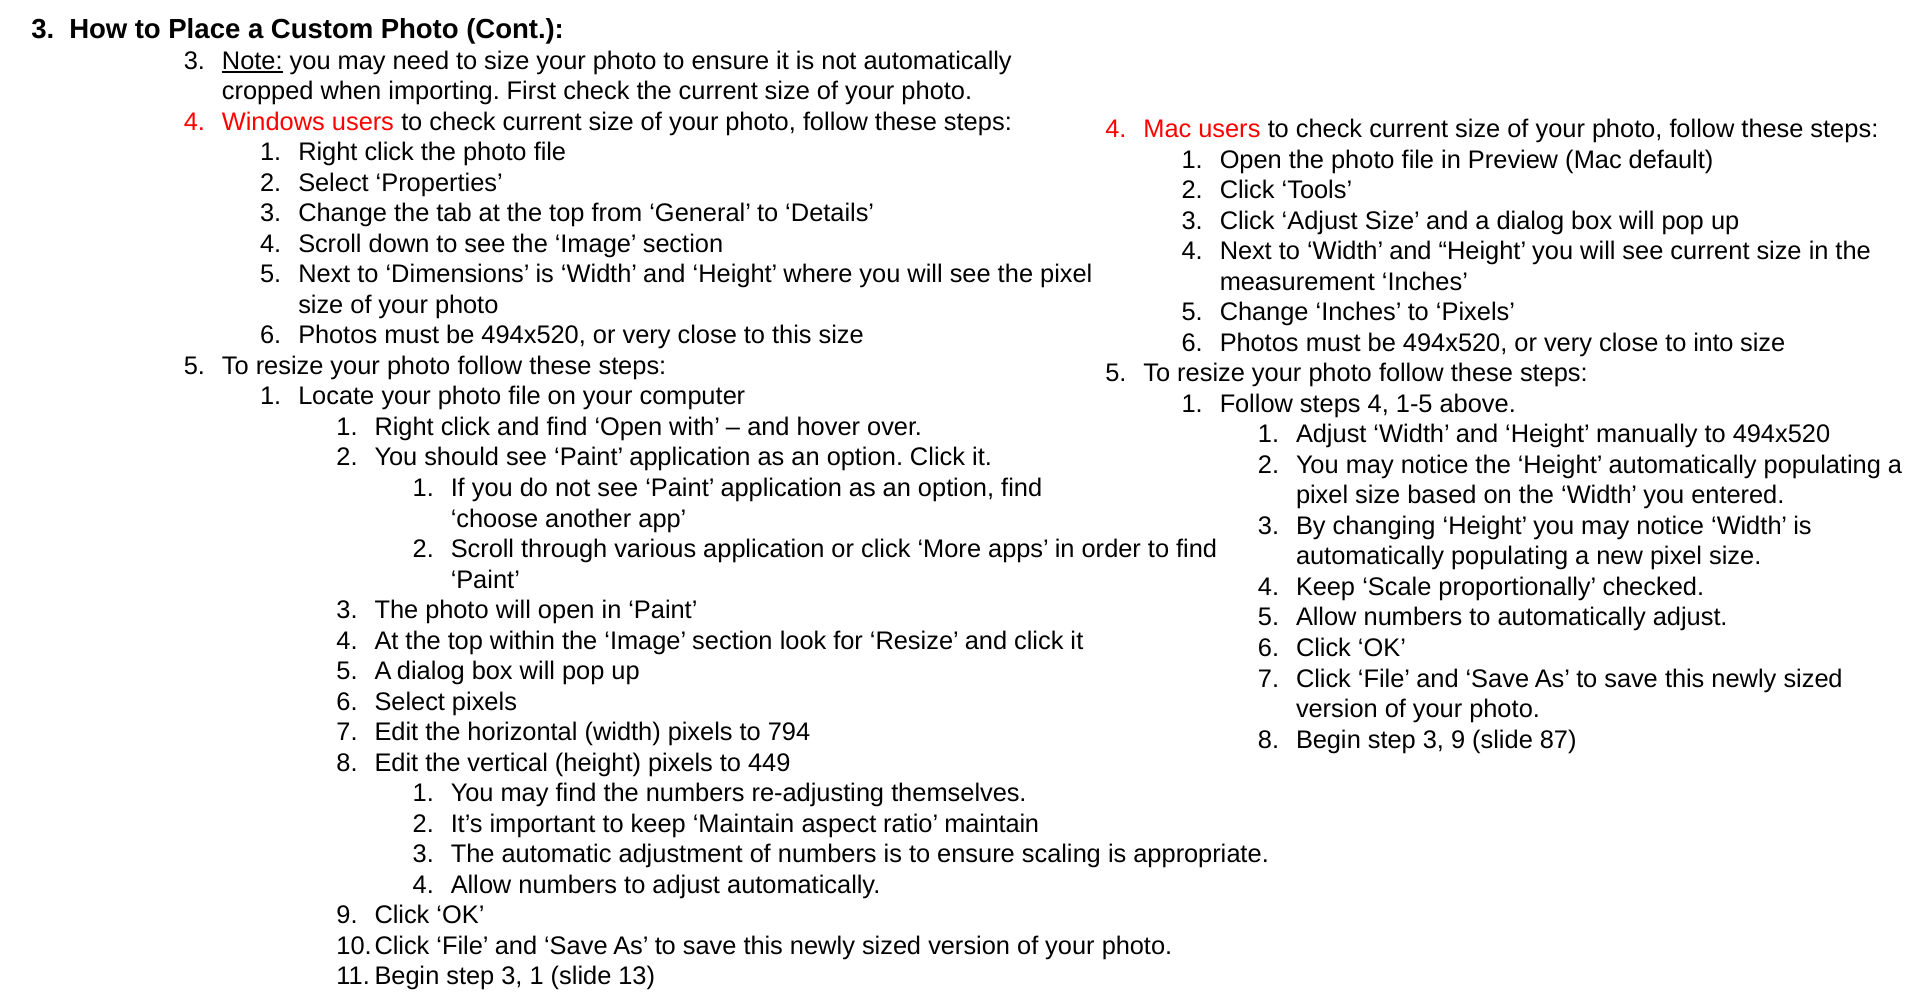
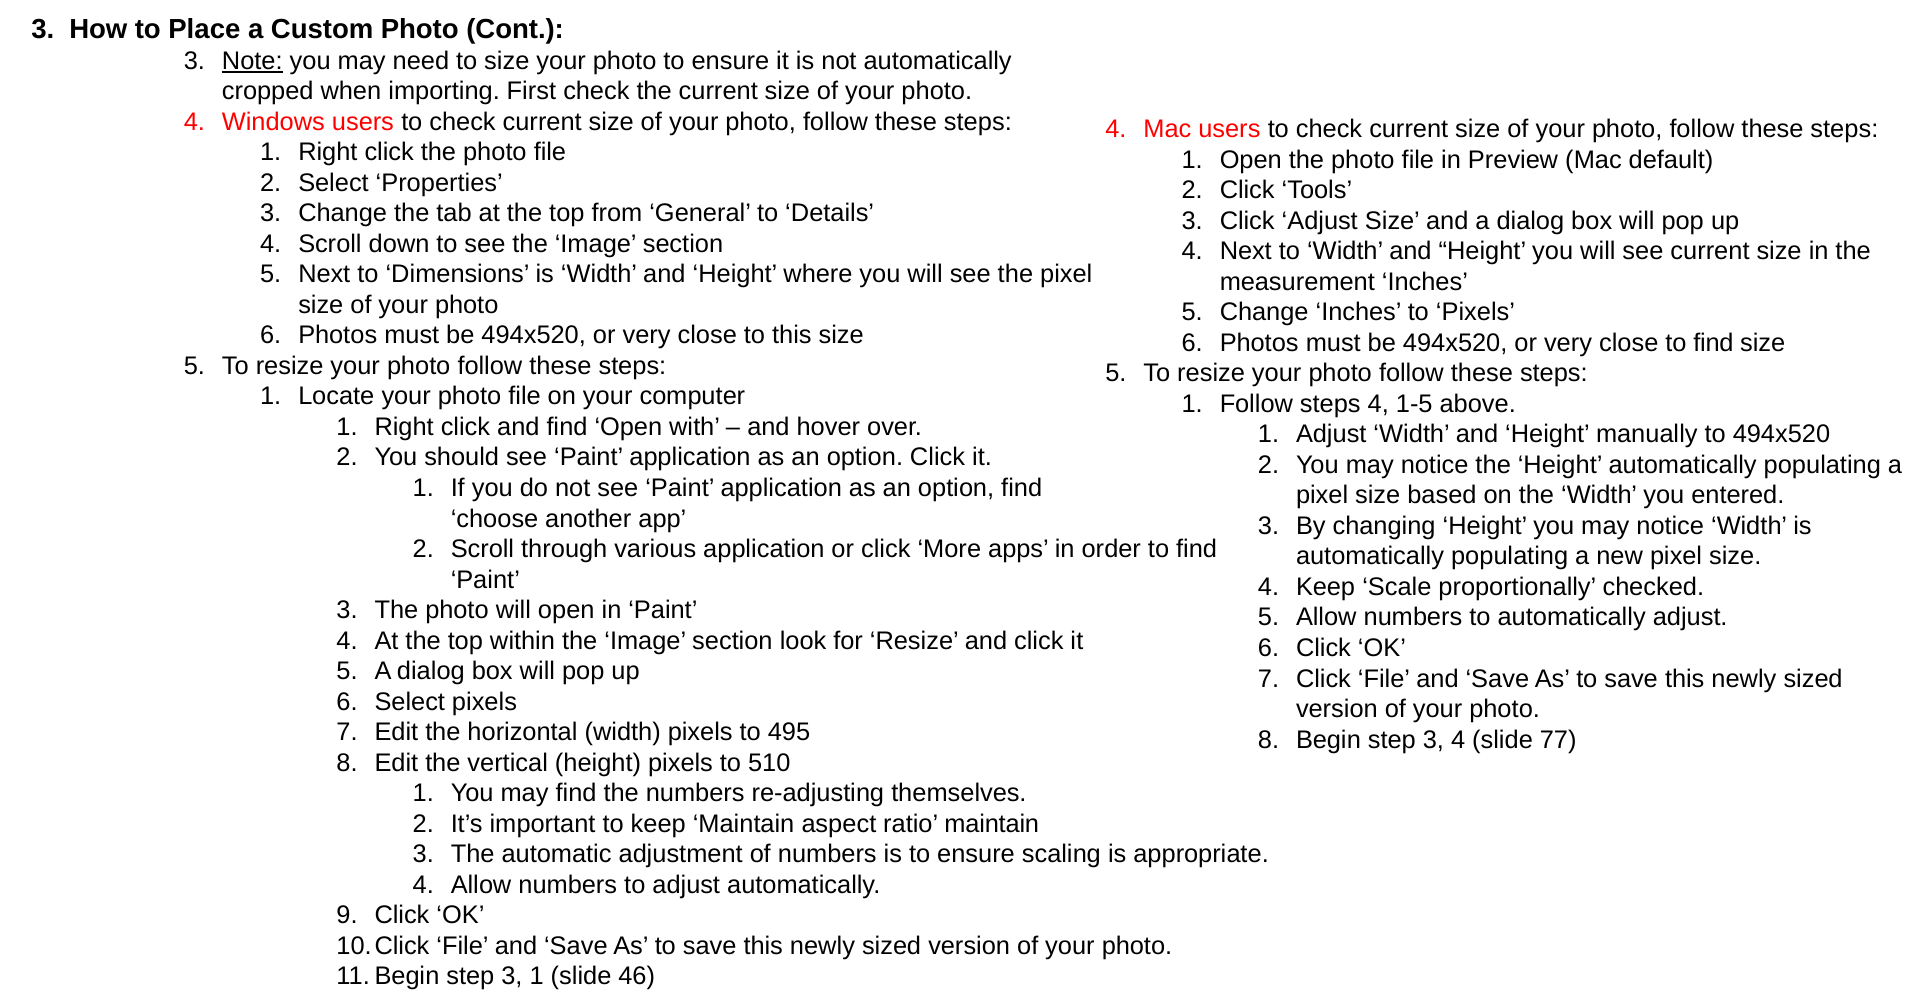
close to into: into -> find (1713, 343)
794: 794 -> 495 (789, 732)
3 9: 9 -> 4 (1458, 739)
87: 87 -> 77 (1558, 739)
449: 449 -> 510 (769, 763)
13: 13 -> 46 (637, 976)
